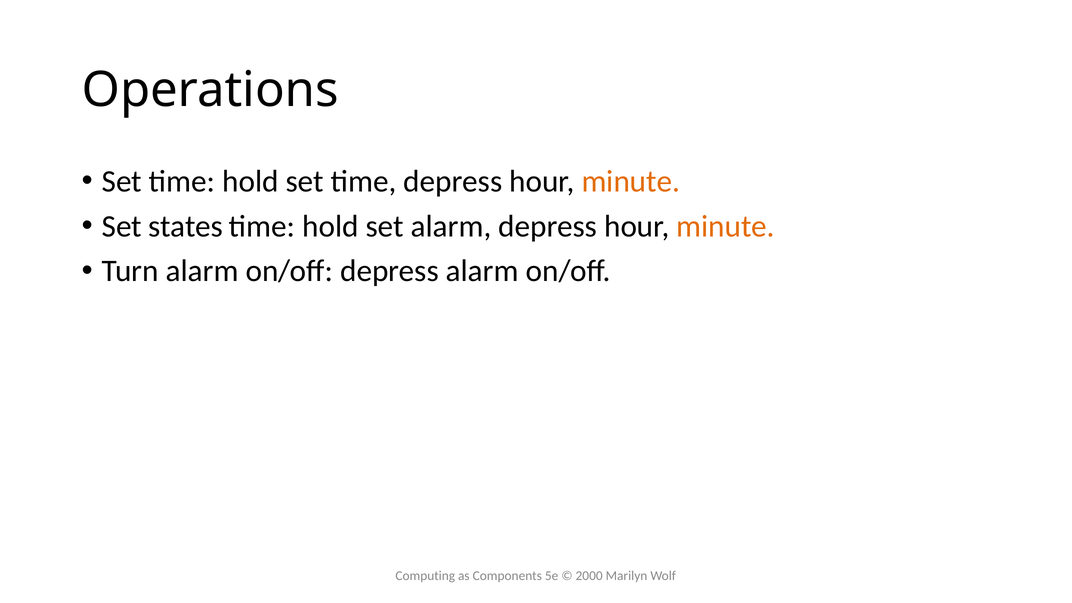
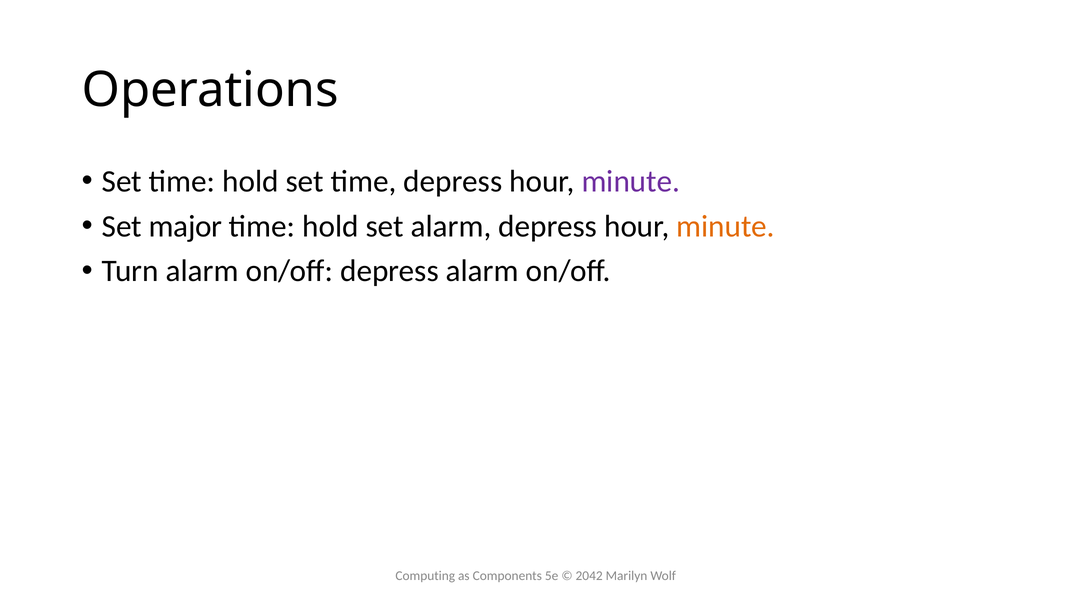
minute colour: orange -> purple (631, 181)
states: states -> major (186, 226)
2000: 2000 -> 2042 (589, 576)
